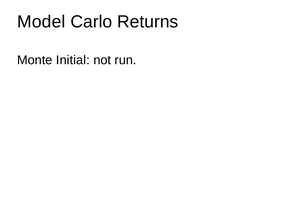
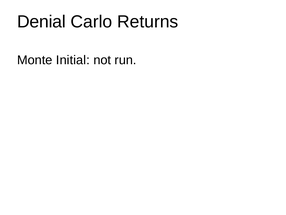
Model: Model -> Denial (41, 22)
